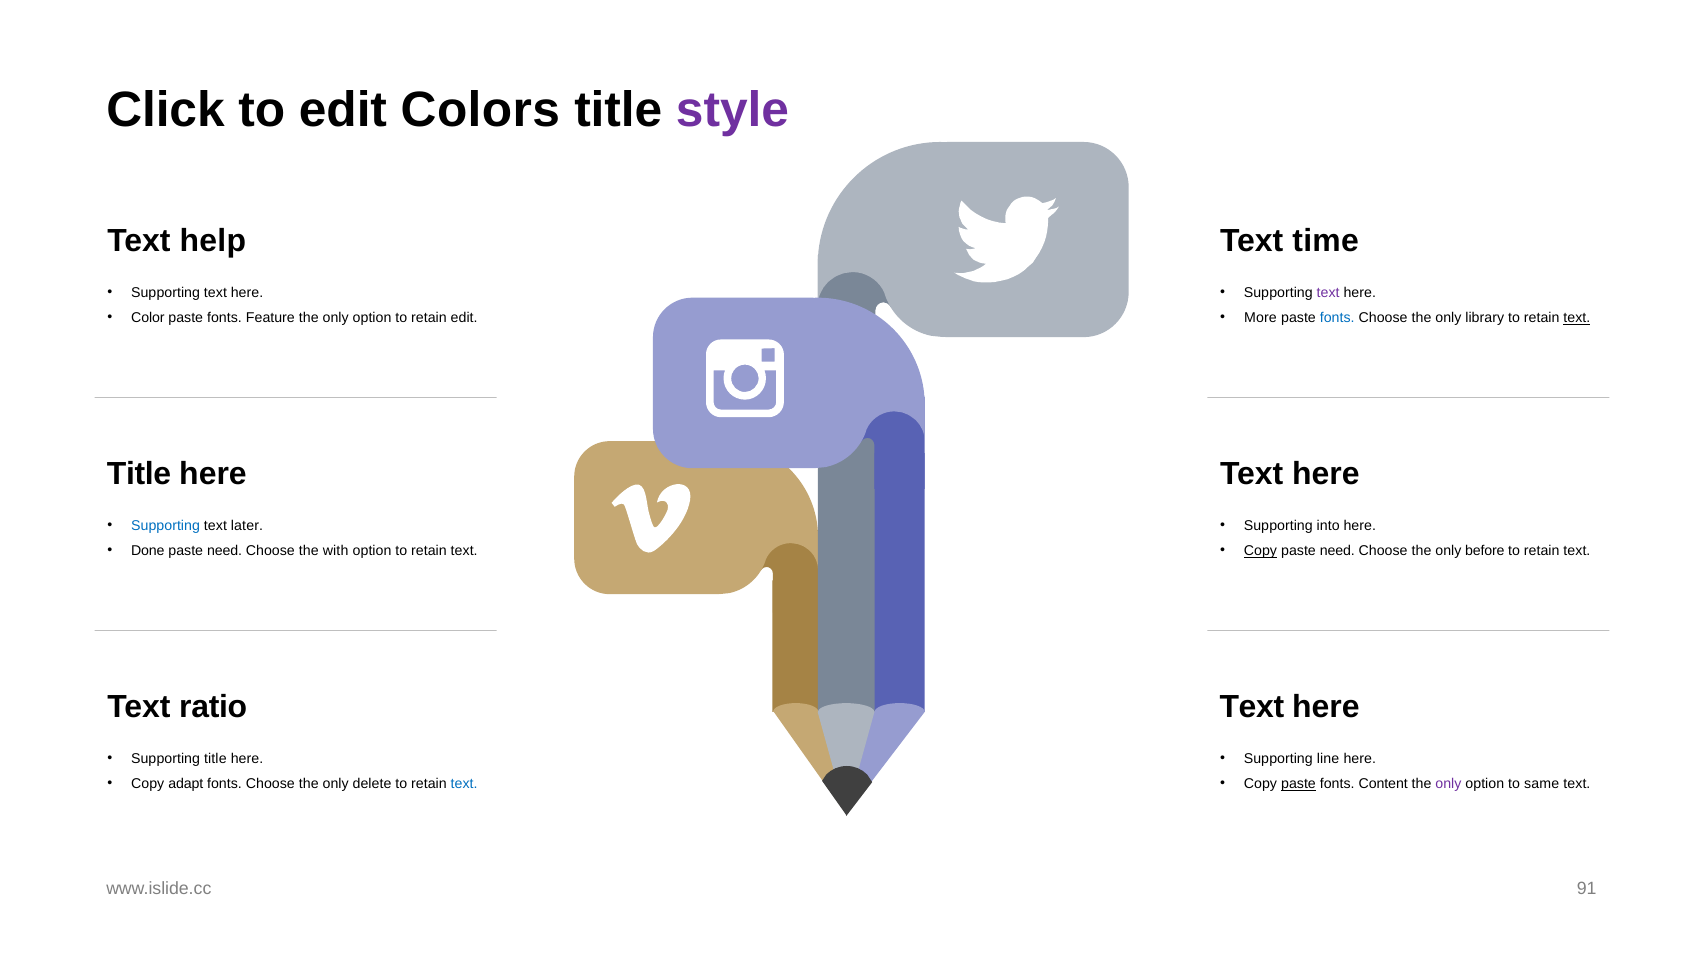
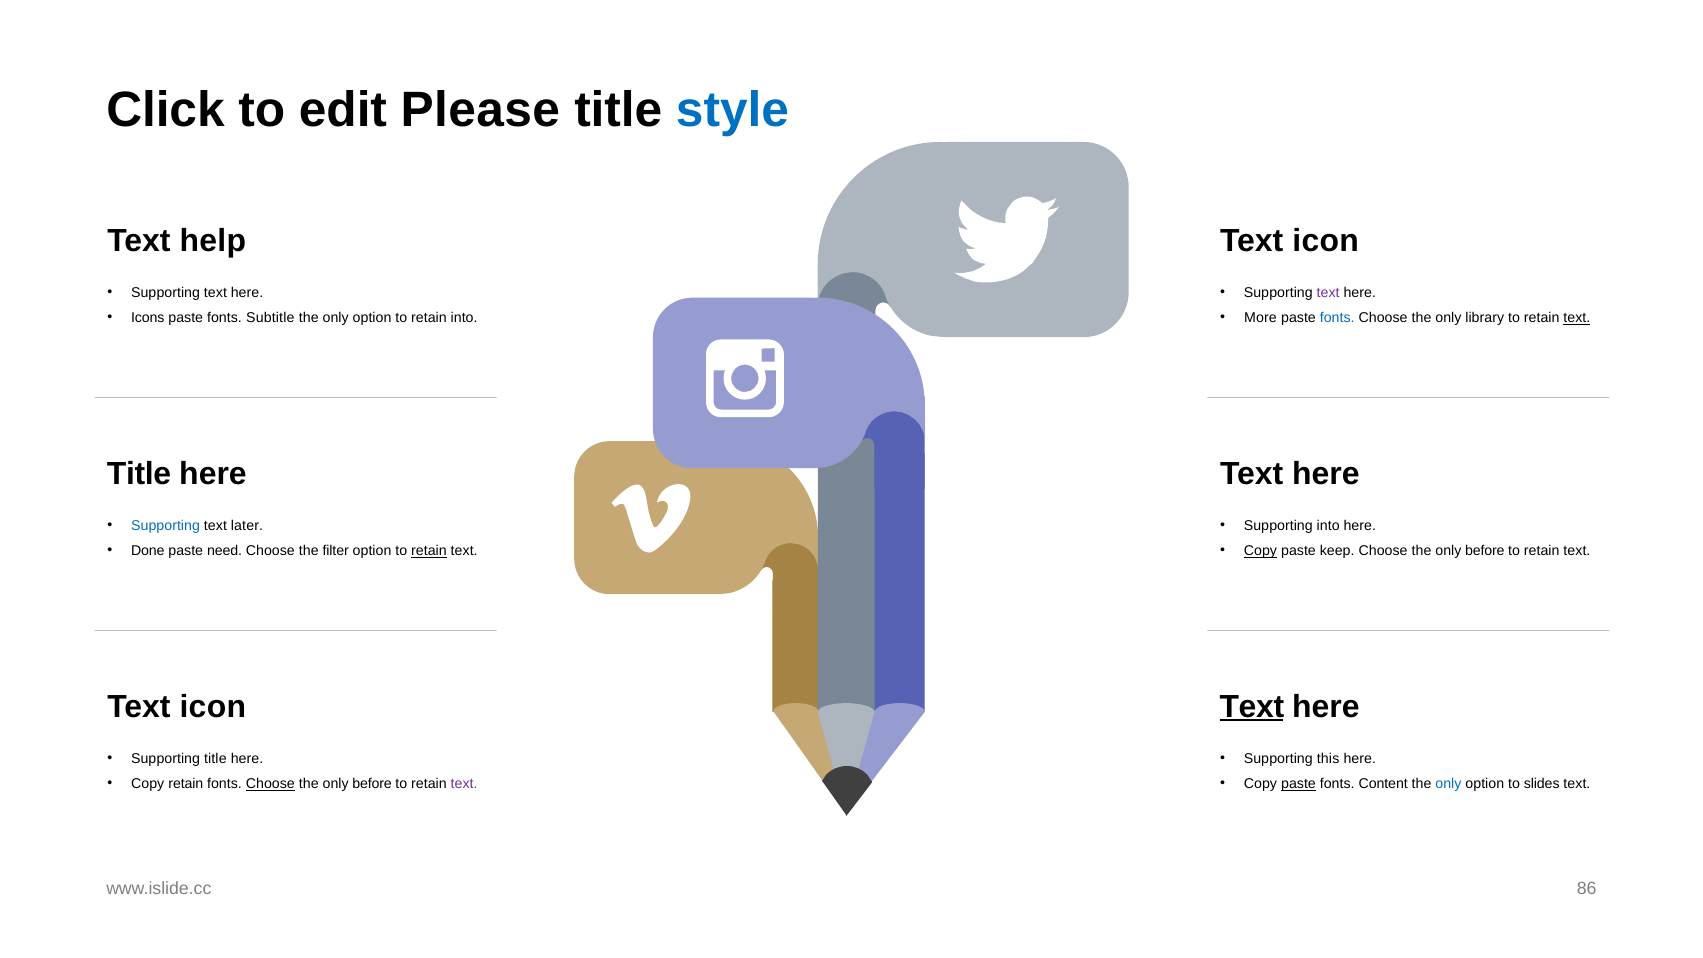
Colors: Colors -> Please (480, 110)
style colour: purple -> blue (732, 110)
time: time -> icon (1326, 241)
Color: Color -> Icons (148, 318)
Feature: Feature -> Subtitle (270, 318)
retain edit: edit -> into (464, 318)
with: with -> filter (336, 551)
retain underline: none -> present (429, 551)
need: need -> keep (1337, 551)
ratio: ratio -> icon (213, 707)
Text underline: none -> present (1252, 707)
line: line -> this (1328, 758)
Copy adapt: adapt -> retain (186, 784)
Choose underline: none -> present (270, 784)
delete: delete -> before (372, 784)
text colour: blue -> purple (464, 784)
only colour: purple -> blue (1448, 784)
same: same -> slides (1542, 784)
91: 91 -> 86 (1587, 889)
